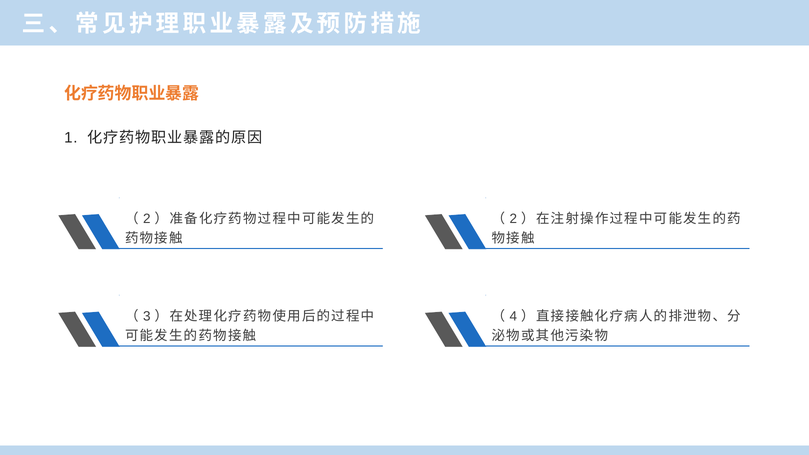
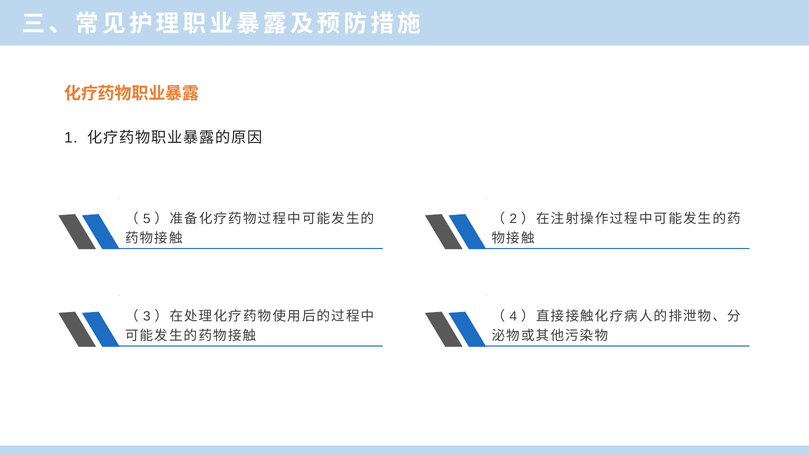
2: 2 -> 5 (147, 219)
